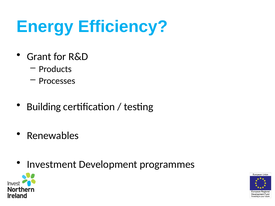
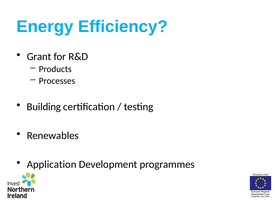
Investment: Investment -> Application (52, 165)
